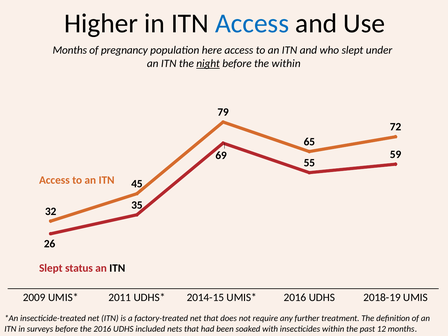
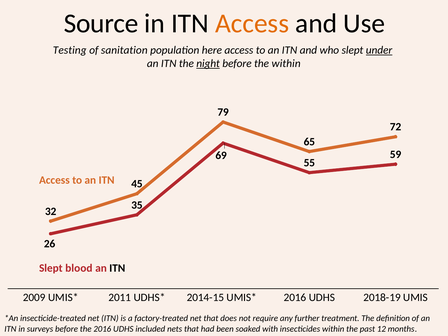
Higher: Higher -> Source (101, 23)
Access colour: blue -> orange (252, 23)
Months: Months -> Testing (70, 50)
pregnancy: pregnancy -> sanitation (124, 50)
under underline: none -> present (379, 50)
status: status -> blood (79, 268)
